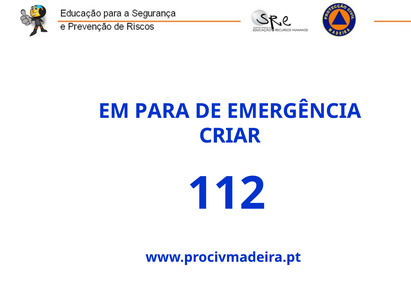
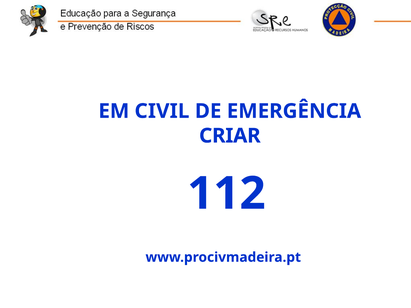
PARA: PARA -> CIVIL (162, 111)
